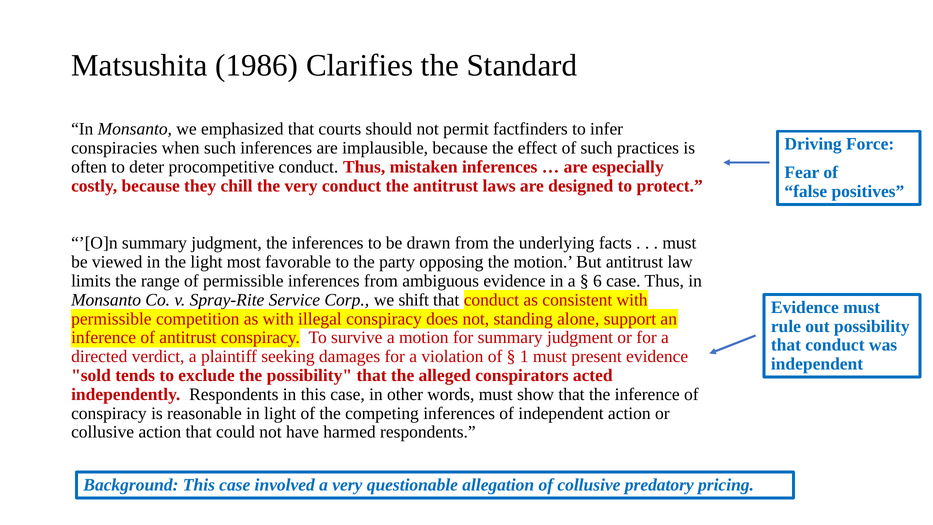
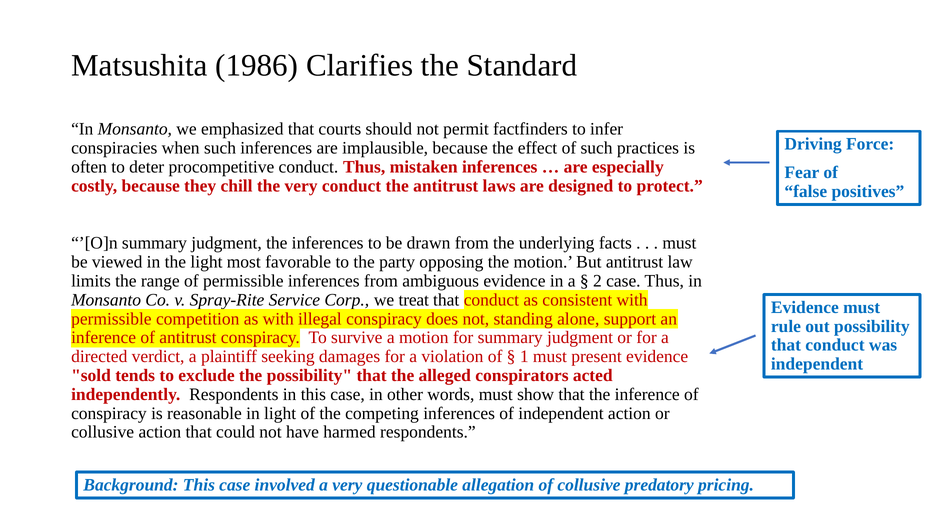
6: 6 -> 2 (597, 281)
shift: shift -> treat (414, 300)
